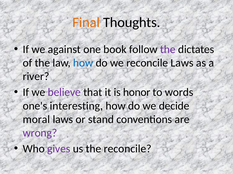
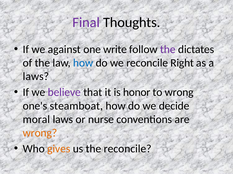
Final colour: orange -> purple (86, 23)
book: book -> write (115, 50)
reconcile Laws: Laws -> Right (182, 63)
river: river -> laws (36, 77)
to words: words -> wrong (179, 93)
interesting: interesting -> steamboat (76, 106)
stand: stand -> nurse (101, 120)
wrong colour: purple -> orange (40, 133)
gives colour: purple -> orange (59, 149)
